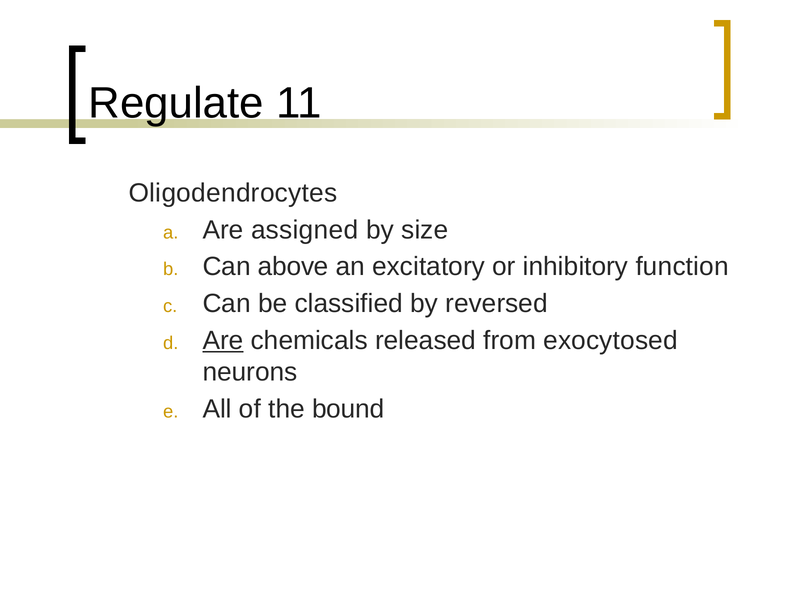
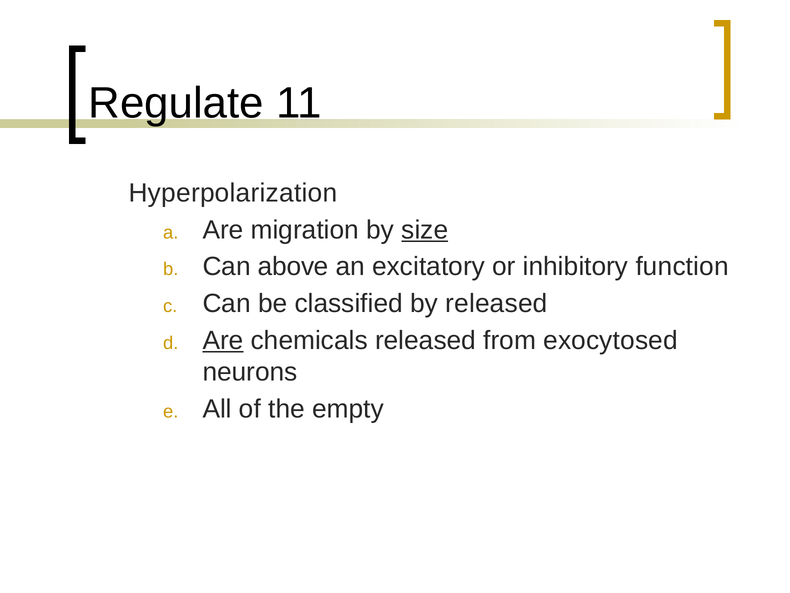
Oligodendrocytes: Oligodendrocytes -> Hyperpolarization (233, 193)
assigned: assigned -> migration (305, 230)
size underline: none -> present (425, 230)
by reversed: reversed -> released (496, 303)
bound: bound -> empty (348, 409)
